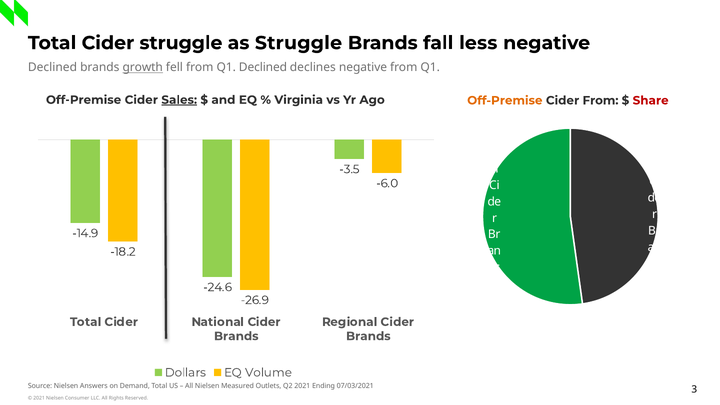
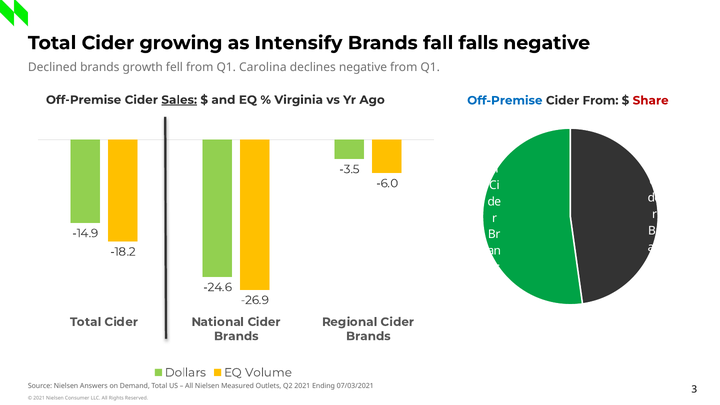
Cider struggle: struggle -> growing (181, 43)
as Struggle: Struggle -> Intensify (299, 43)
less: less -> falls (478, 43)
growth underline: present -> none (143, 68)
Q1 Declined: Declined -> Carolina (263, 68)
Off-Premise colour: orange -> blue (505, 100)
